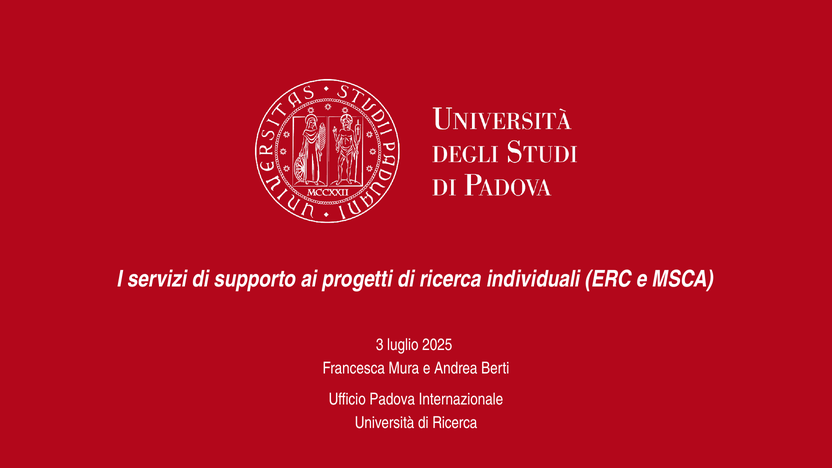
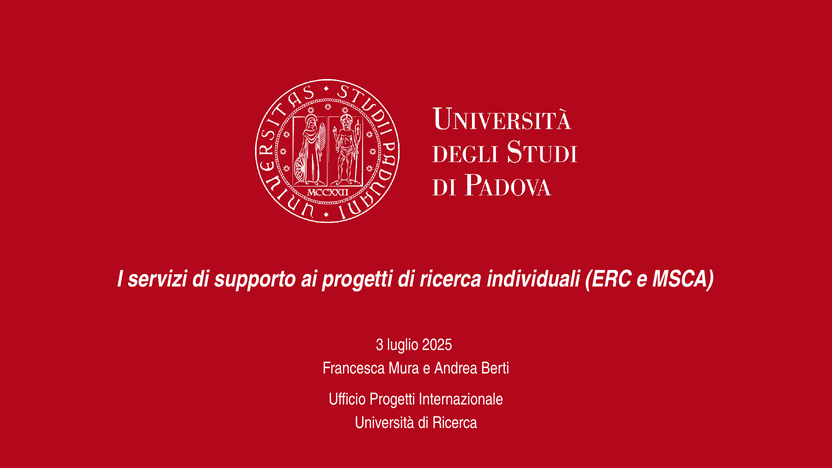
Ufficio Padova: Padova -> Progetti (392, 399)
